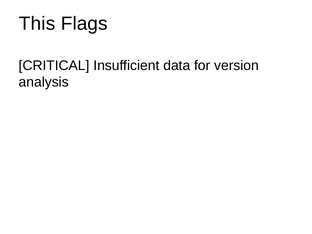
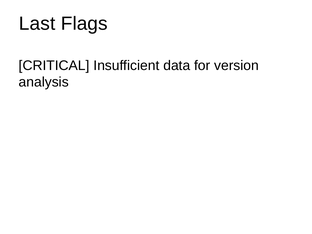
This: This -> Last (37, 24)
